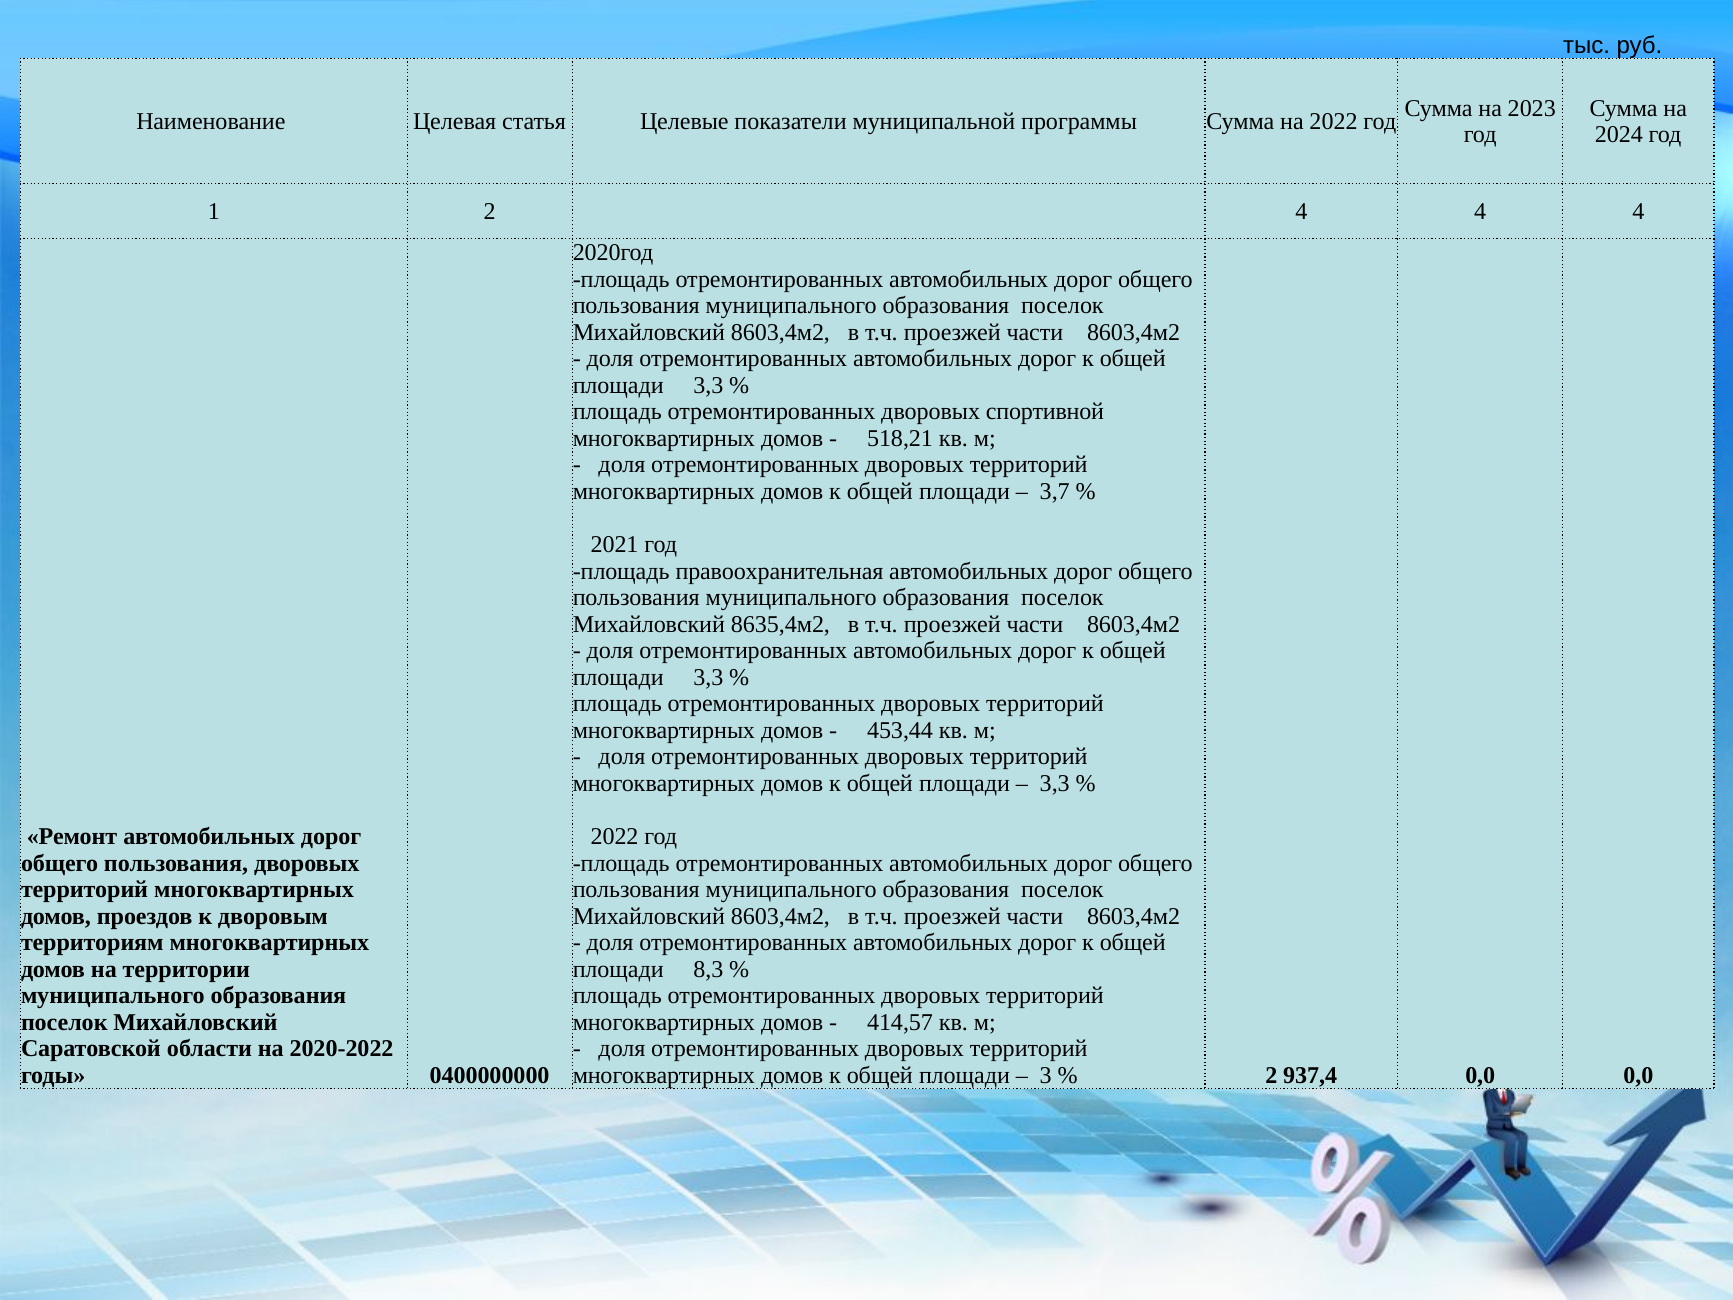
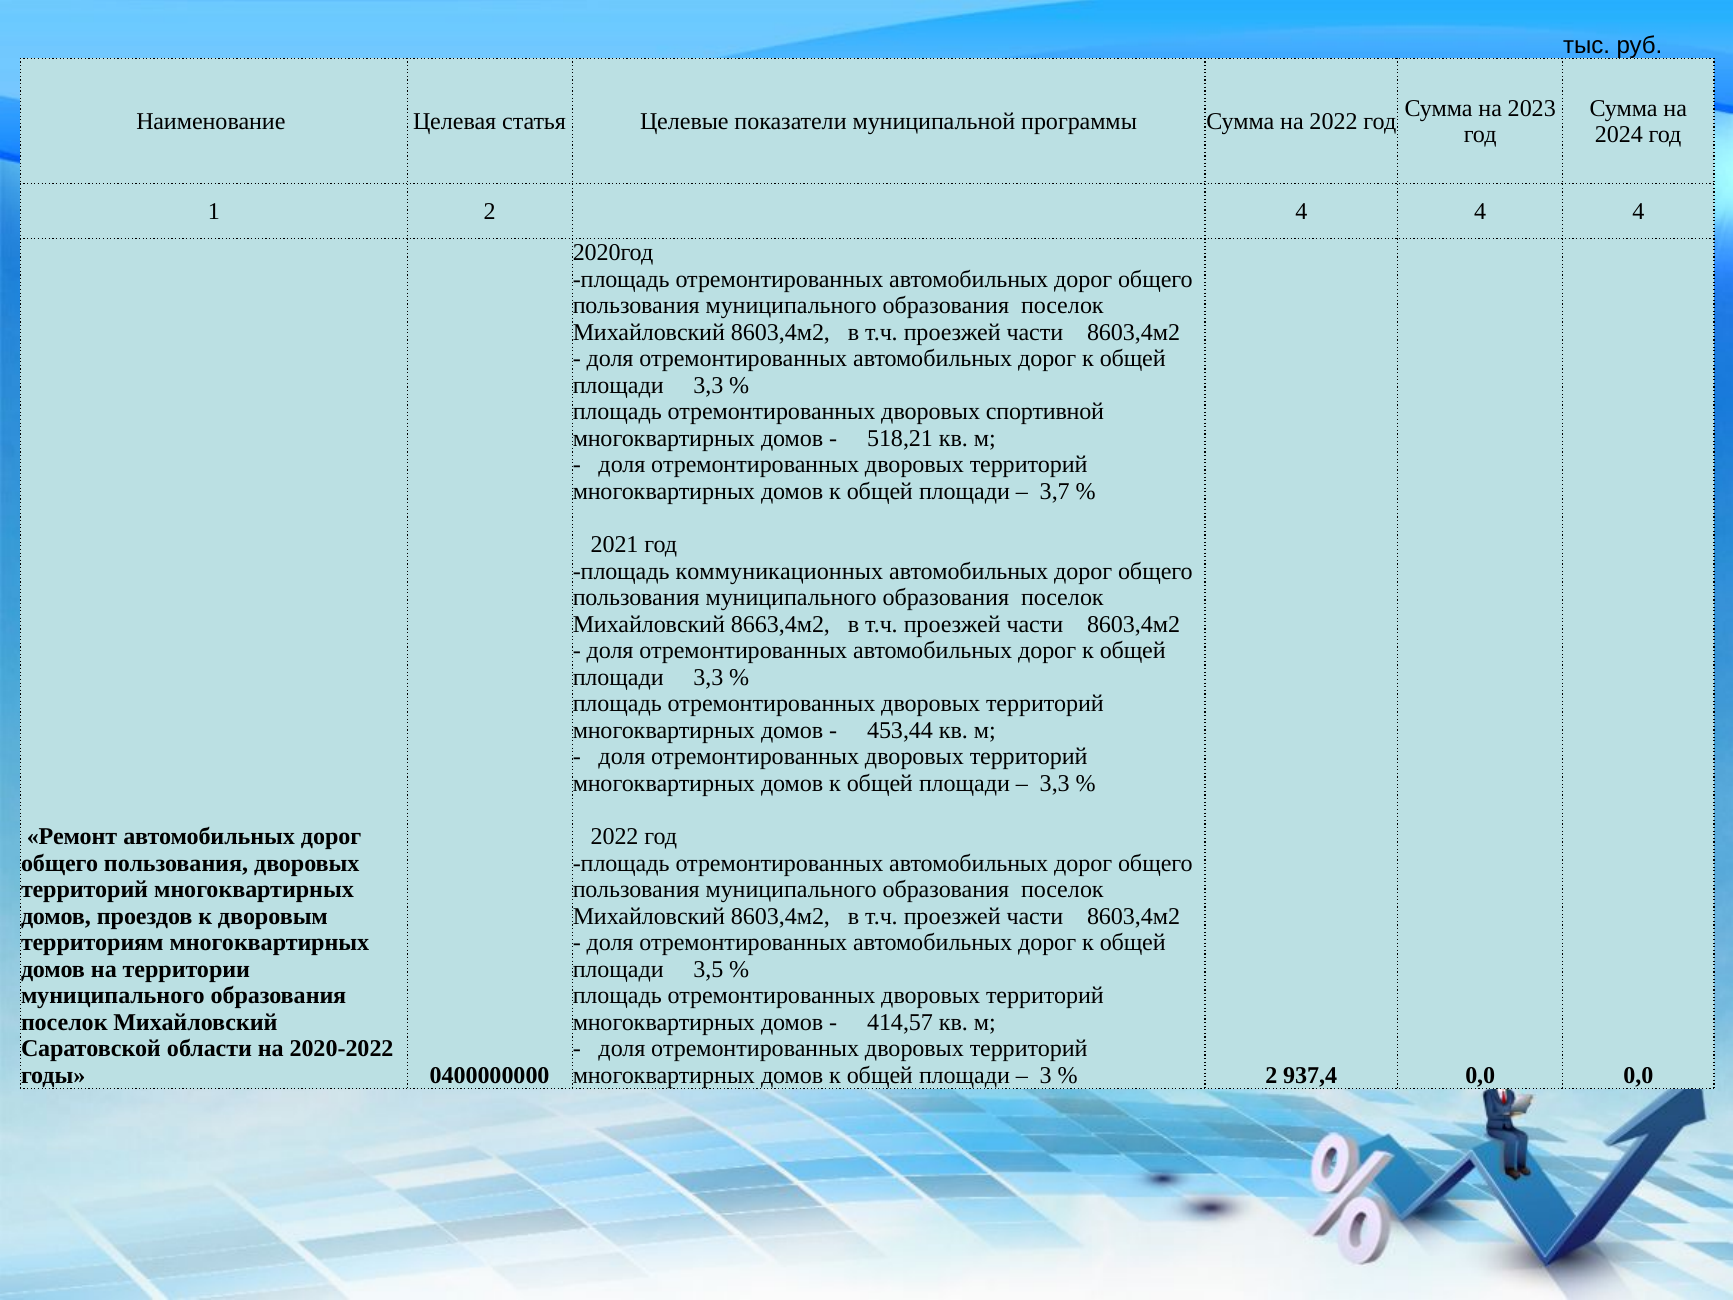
правоохранительная: правоохранительная -> коммуникационных (779, 571)
8635,4м2: 8635,4м2 -> 8663,4м2 (780, 624)
8,3: 8,3 -> 3,5 (708, 969)
